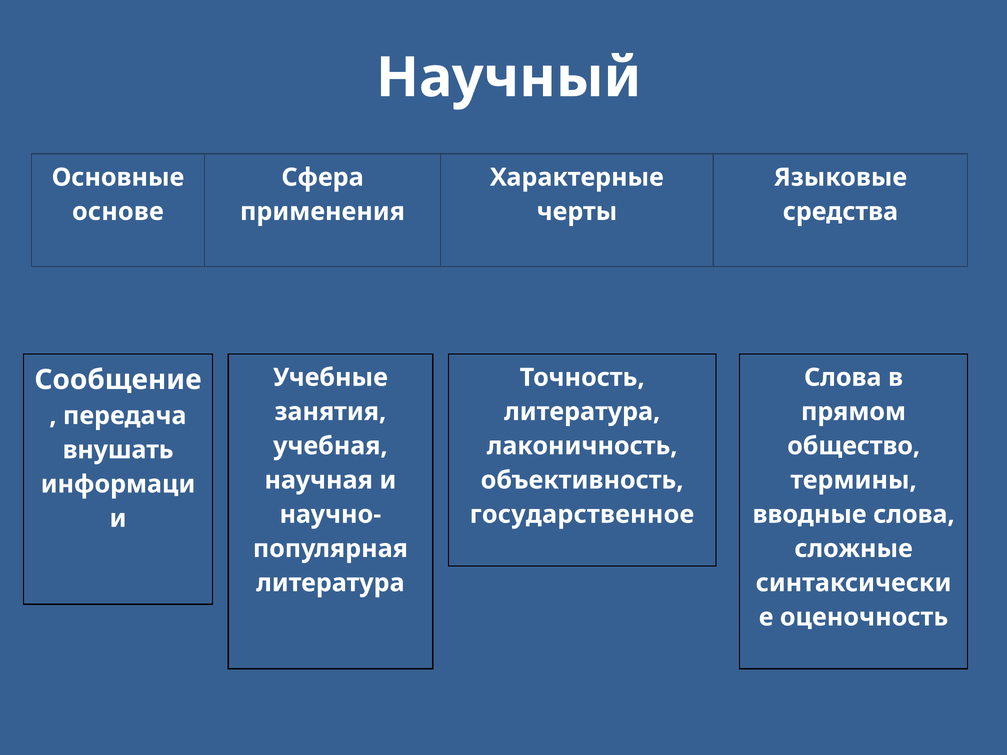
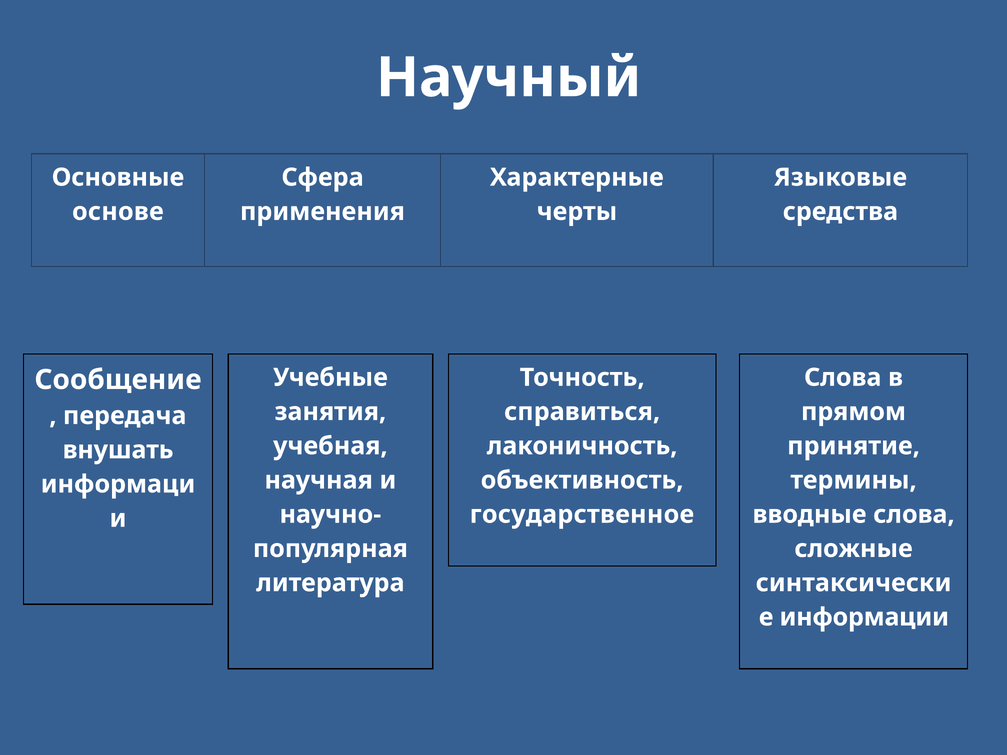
литература: литература -> справиться (582, 412)
общество: общество -> принятие (854, 446)
оценочность: оценочность -> информации (864, 617)
